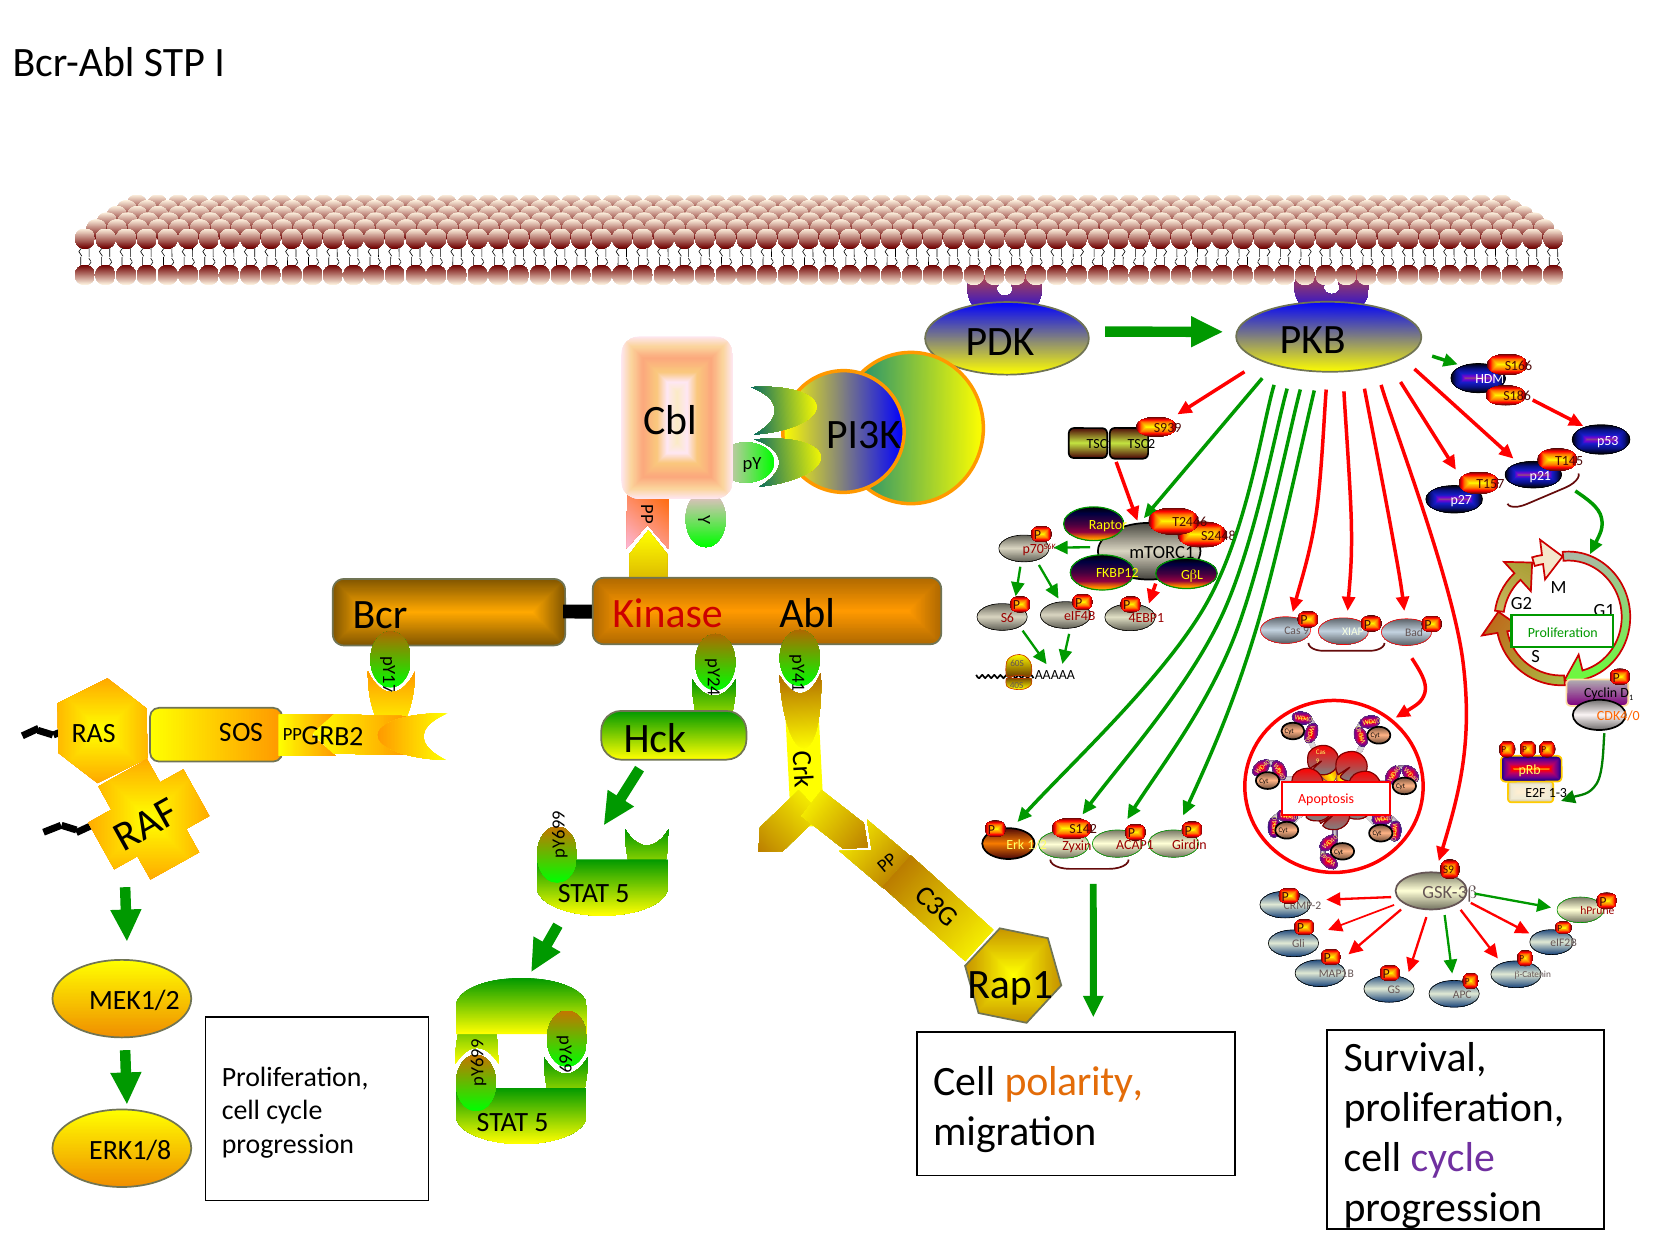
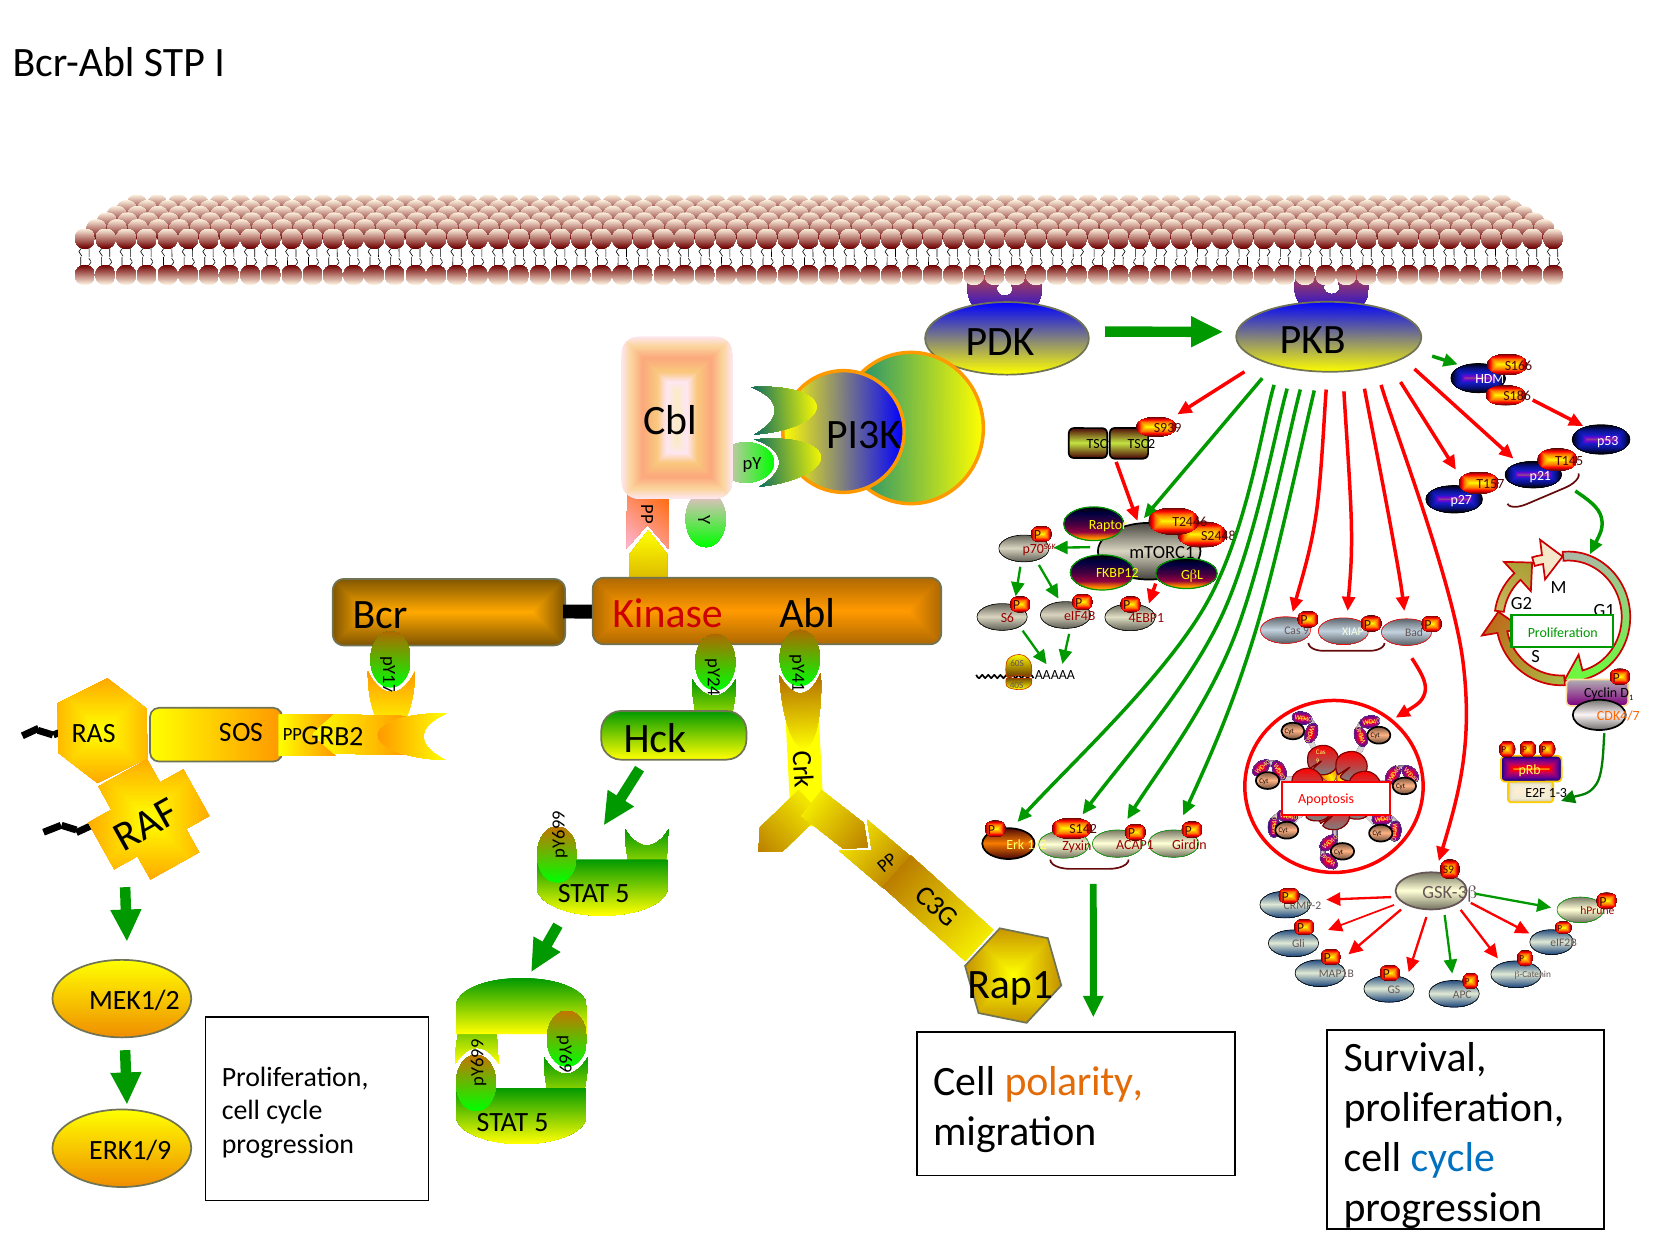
CDK4/0: CDK4/0 -> CDK4/7 (1618, 716)
ERK1/8: ERK1/8 -> ERK1/9 (130, 1150)
cycle colour: purple -> blue (1453, 1157)
